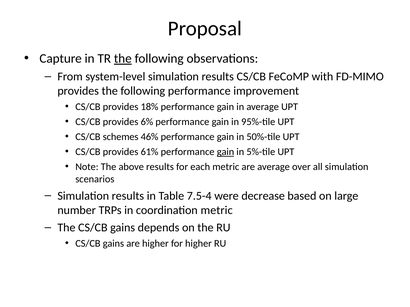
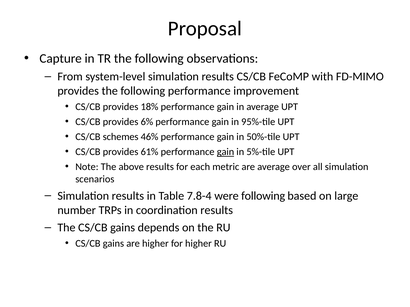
the underline: present -> none (123, 59)
7.5-4: 7.5-4 -> 7.8-4 (199, 196)
were decrease: decrease -> following (263, 196)
coordination metric: metric -> results (217, 210)
